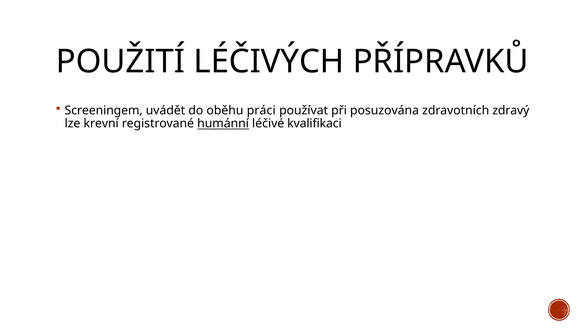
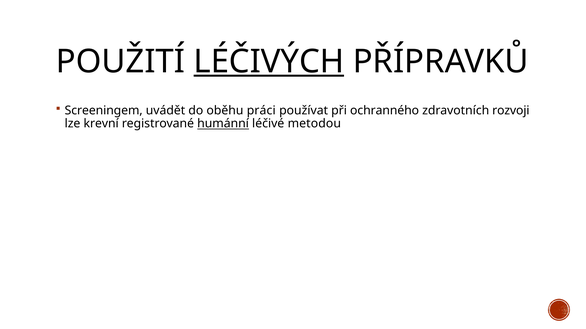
LÉČIVÝCH underline: none -> present (269, 62)
posuzována: posuzována -> ochranného (385, 111)
zdravý: zdravý -> rozvoji (511, 111)
kvalifikaci: kvalifikaci -> metodou (314, 124)
